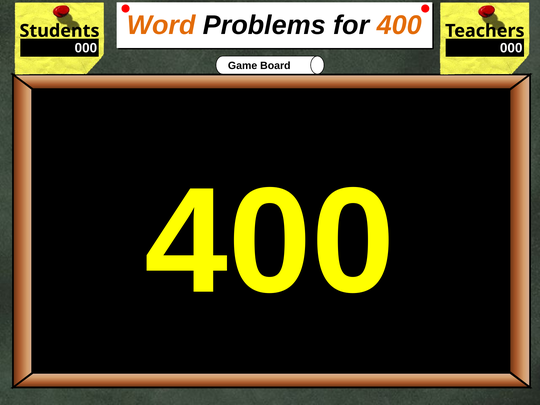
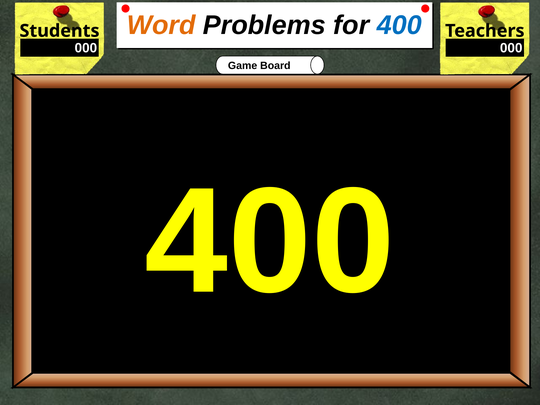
400 colour: orange -> blue (399, 25)
